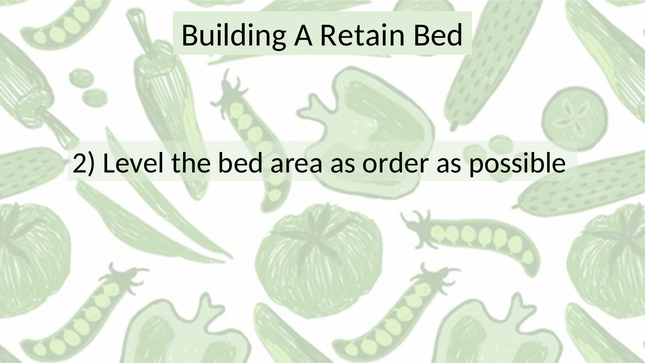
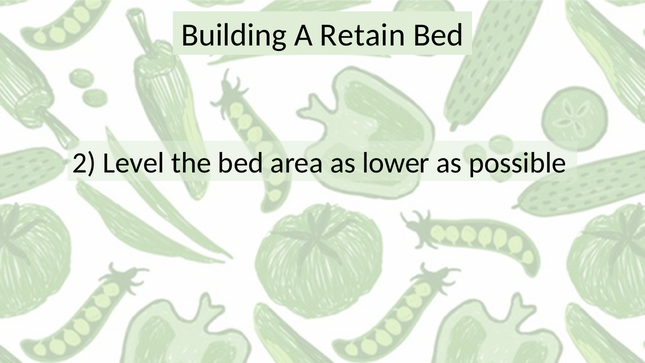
order: order -> lower (396, 163)
